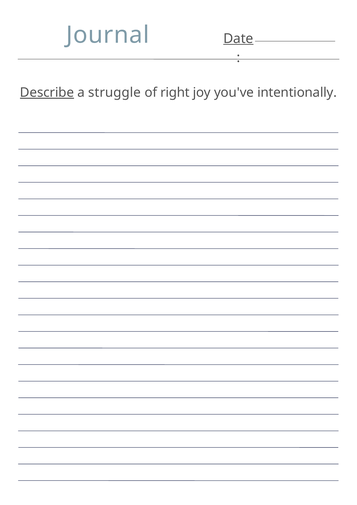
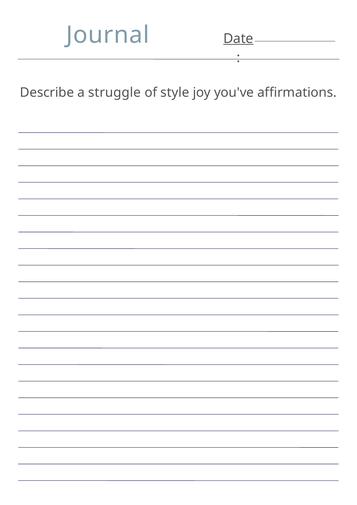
Describe underline: present -> none (47, 93)
right: right -> style (175, 93)
intentionally: intentionally -> affirmations (297, 93)
